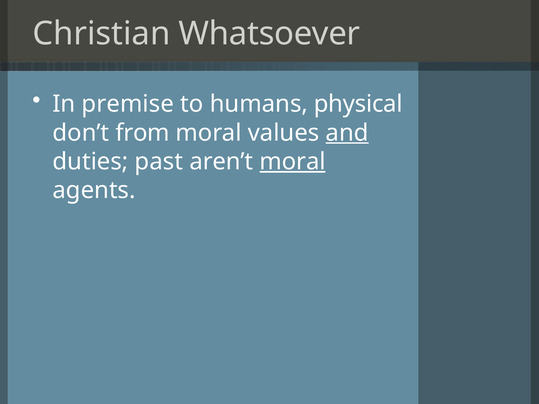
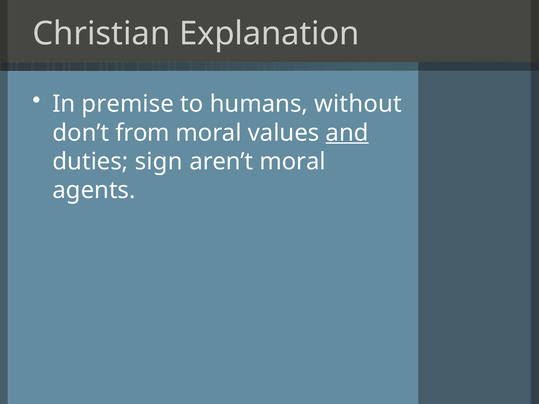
Whatsoever: Whatsoever -> Explanation (269, 34)
physical: physical -> without (358, 104)
past: past -> sign (159, 162)
moral underline: present -> none (293, 162)
